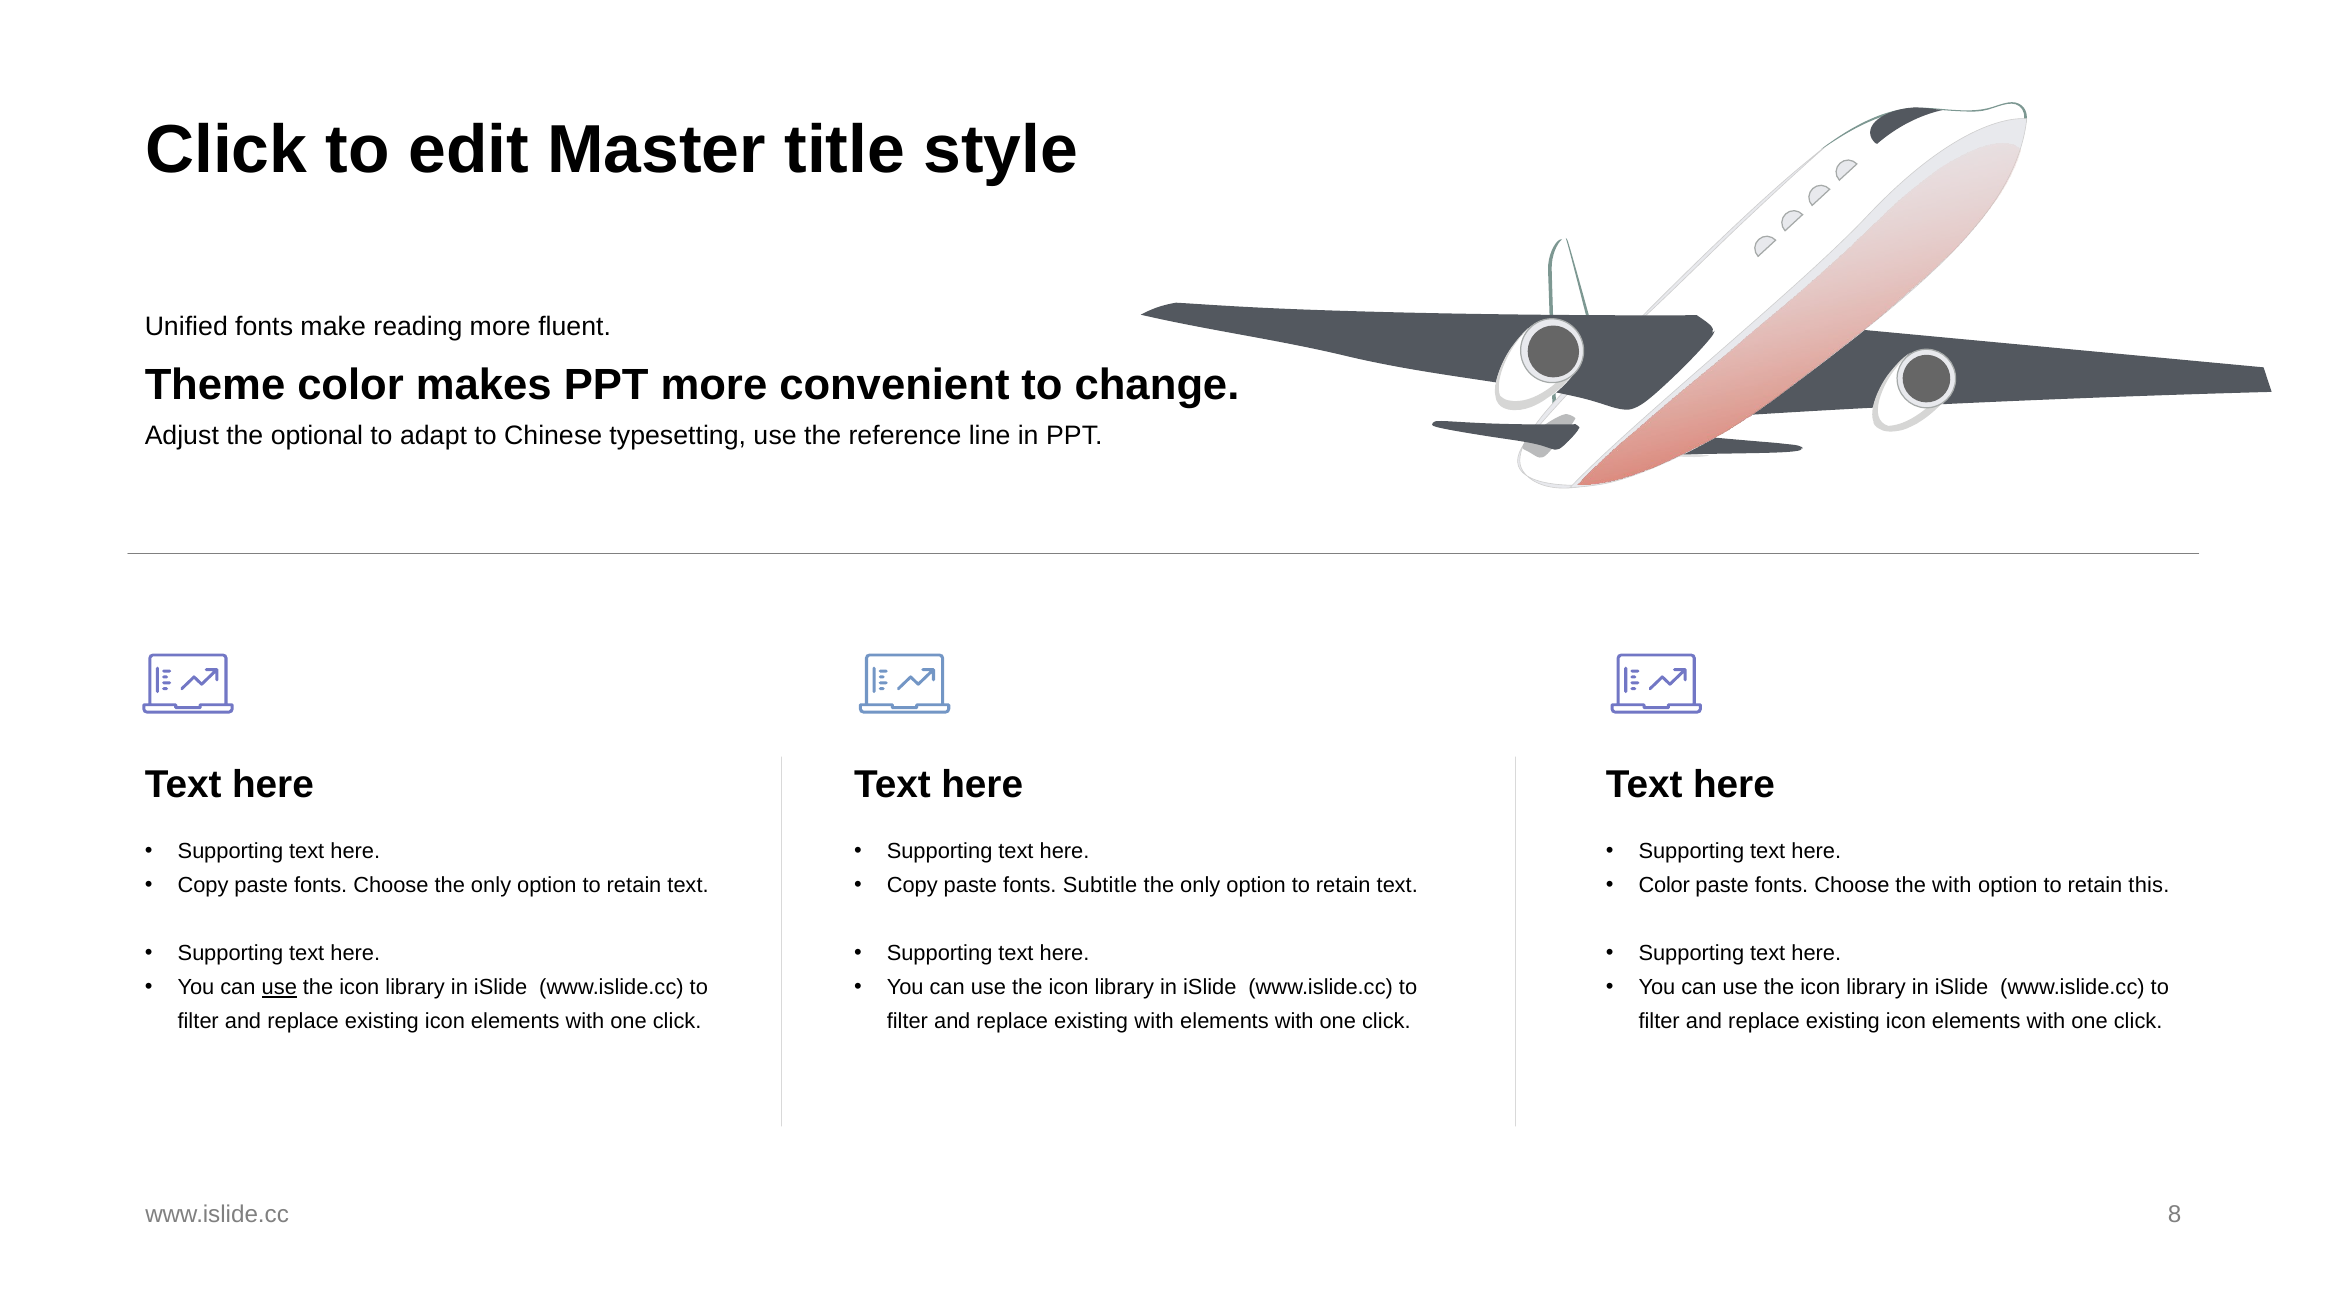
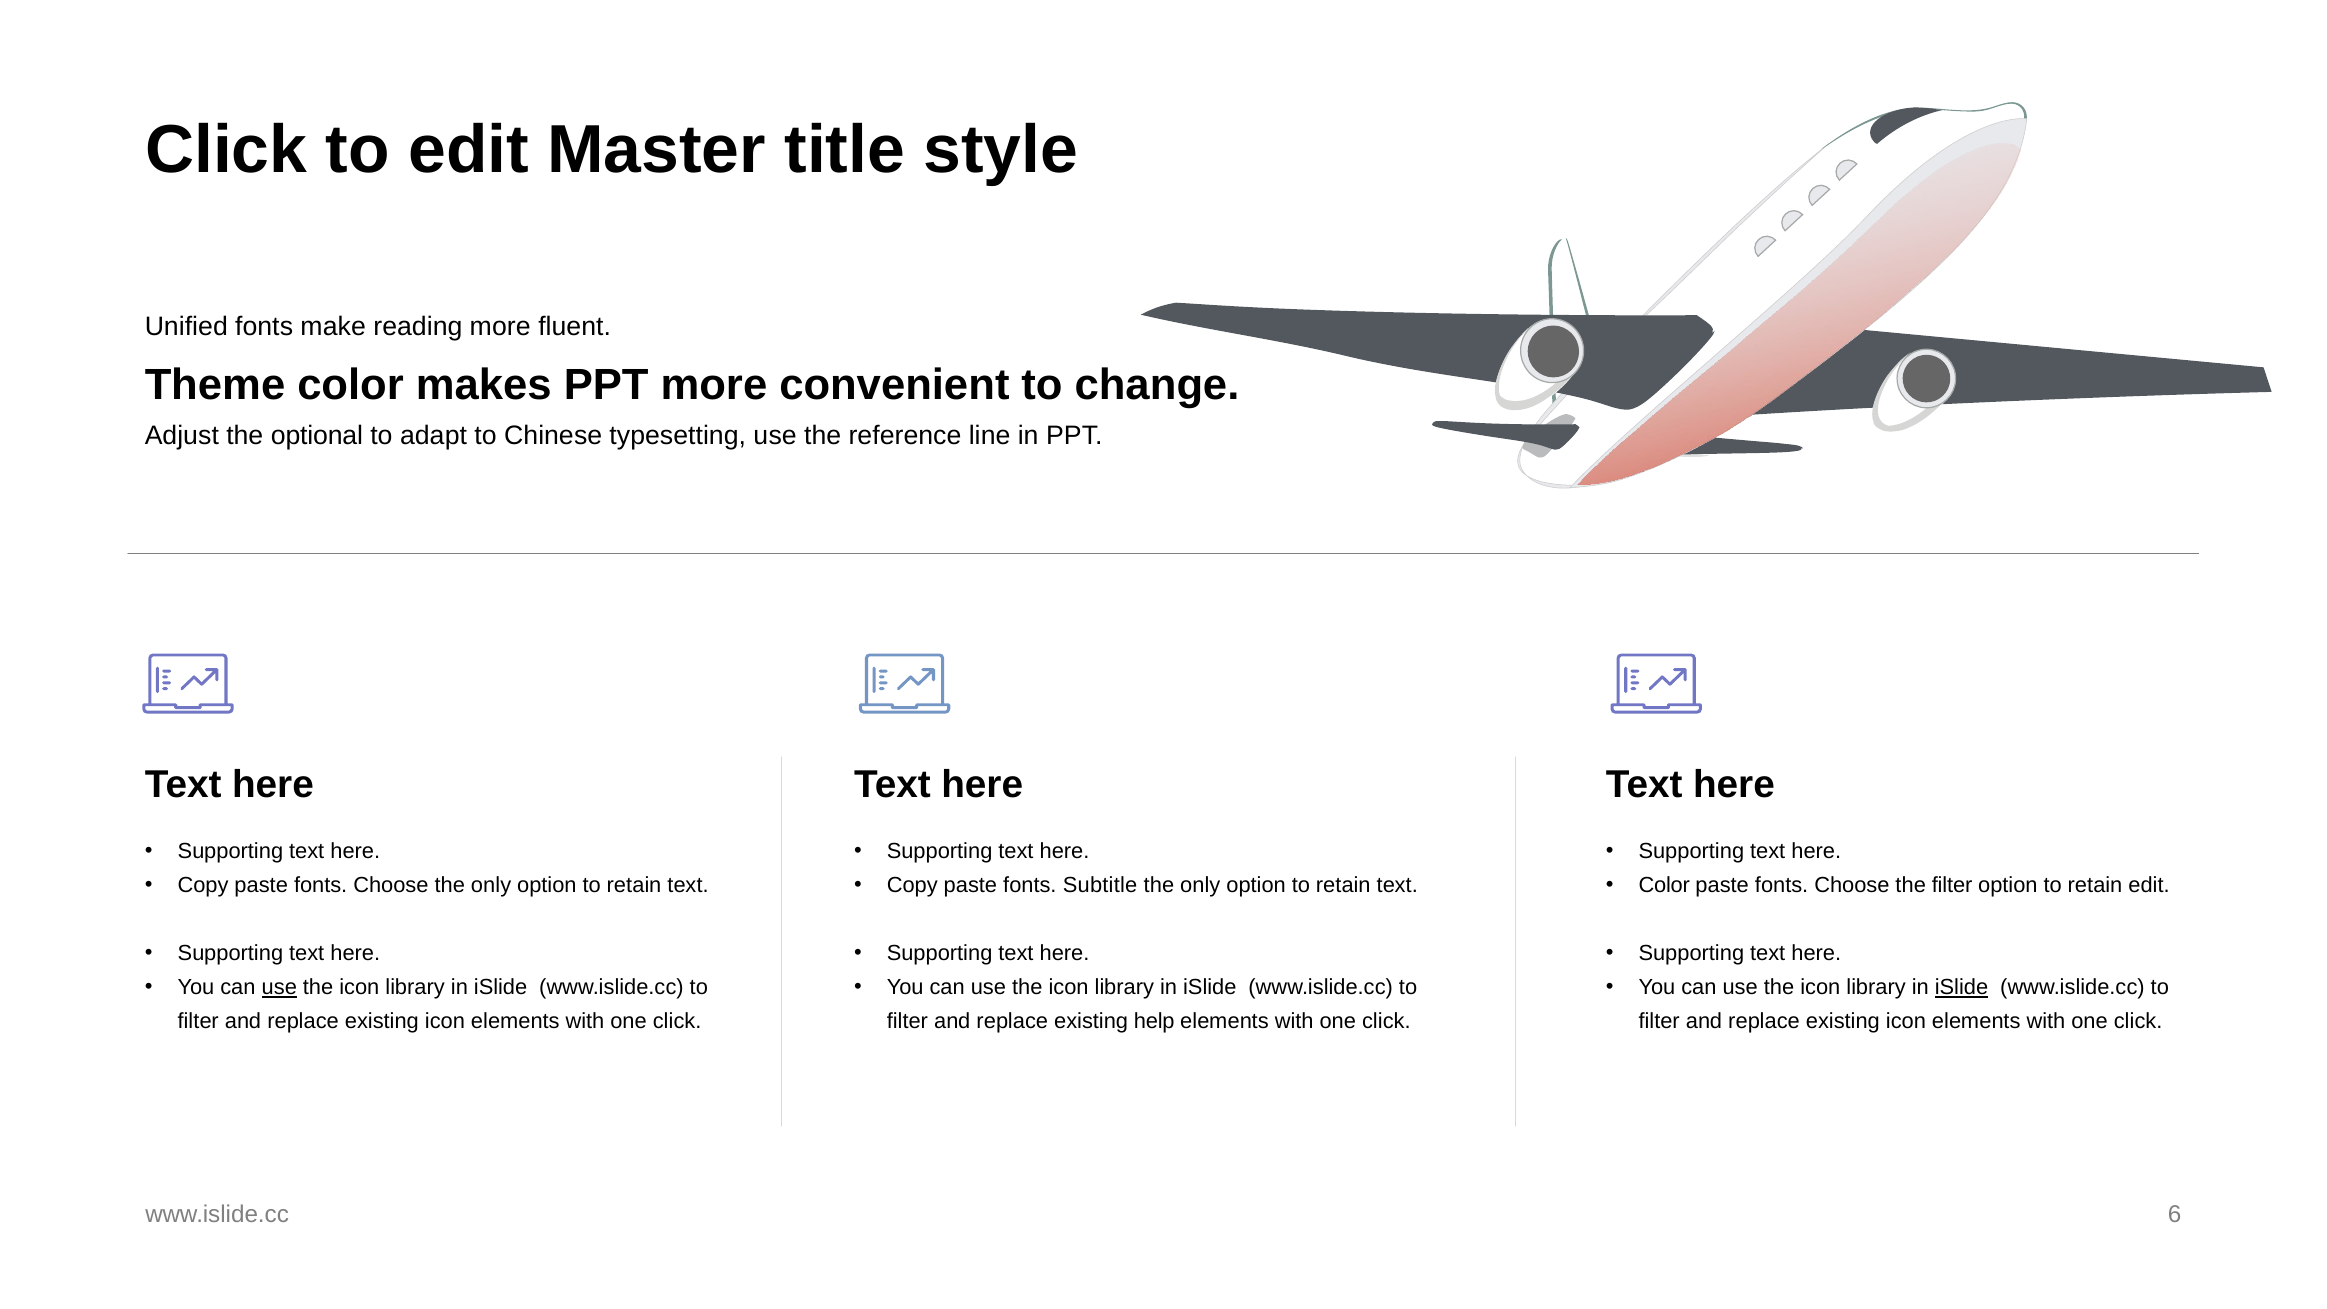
the with: with -> filter (1952, 885)
retain this: this -> edit (2149, 885)
iSlide underline: none -> present (1962, 988)
existing with: with -> help (1154, 1022)
8: 8 -> 6 (2175, 1215)
